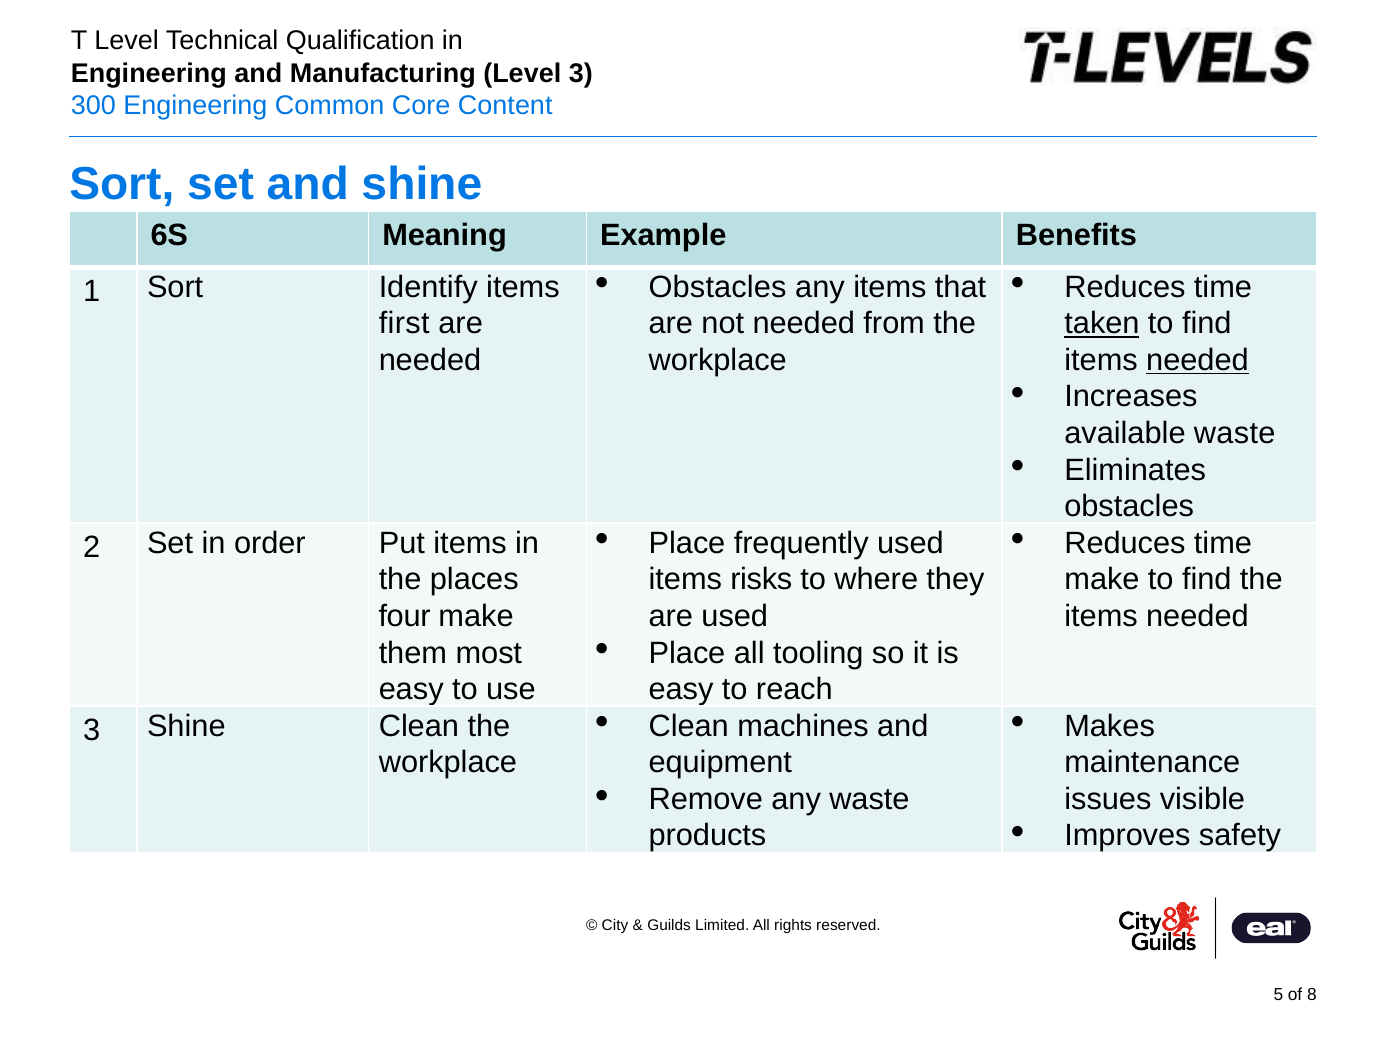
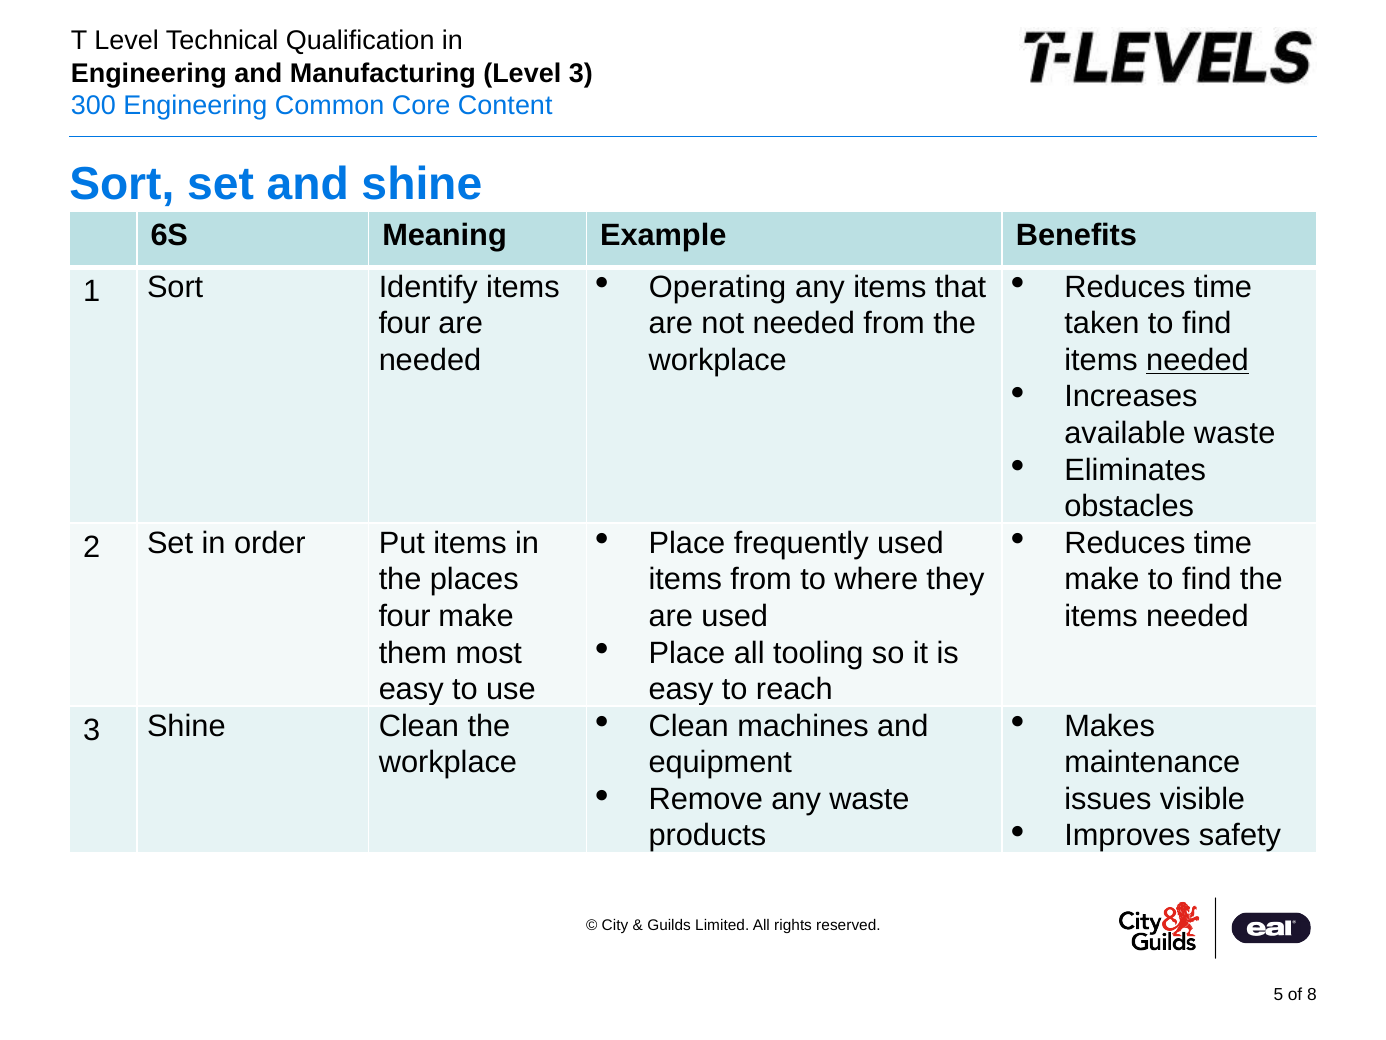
Obstacles: Obstacles -> Operating (718, 287)
first: first -> four (405, 323)
taken underline: present -> none (1102, 323)
items risks: risks -> from (761, 579)
